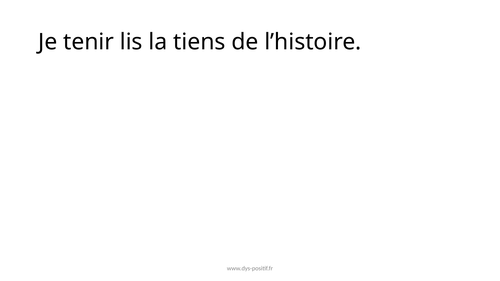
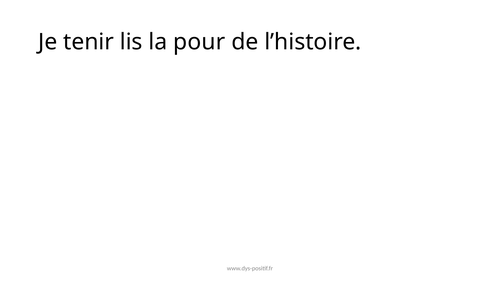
tiens: tiens -> pour (199, 42)
